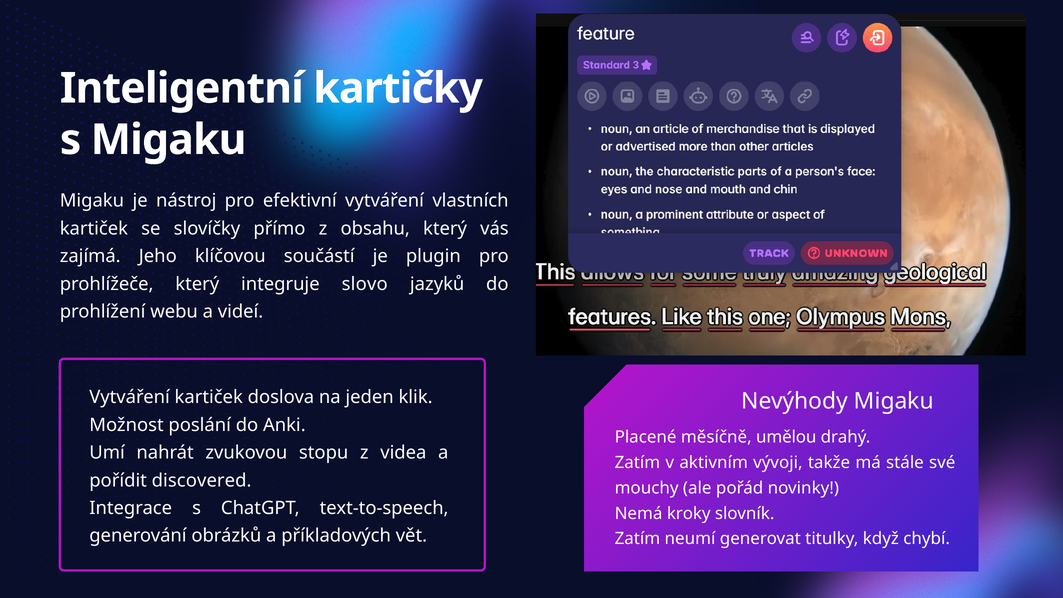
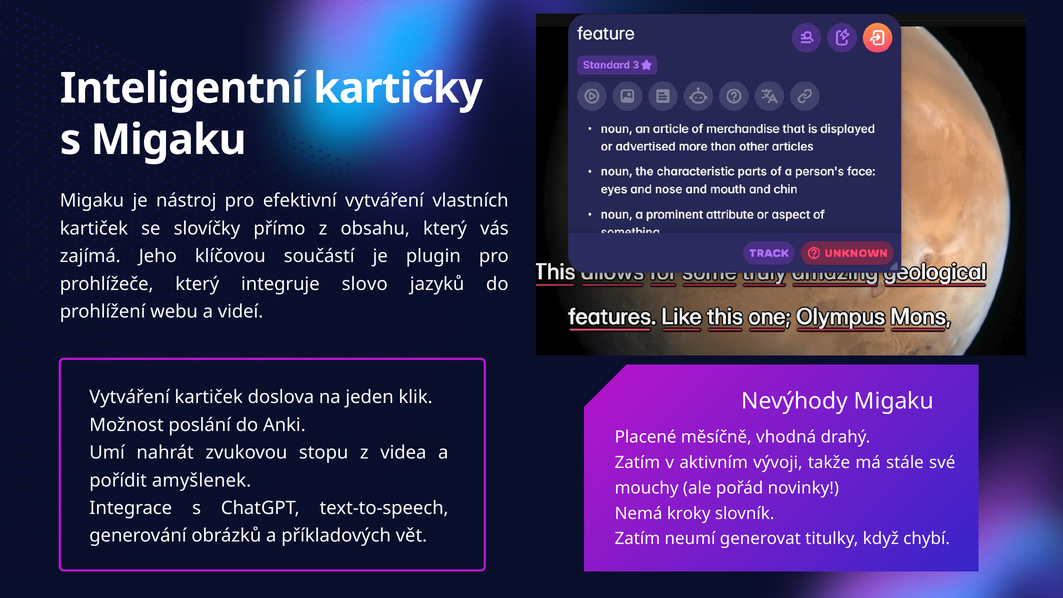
umělou: umělou -> vhodná (786, 437)
discovered: discovered -> amyšlenek (202, 480)
